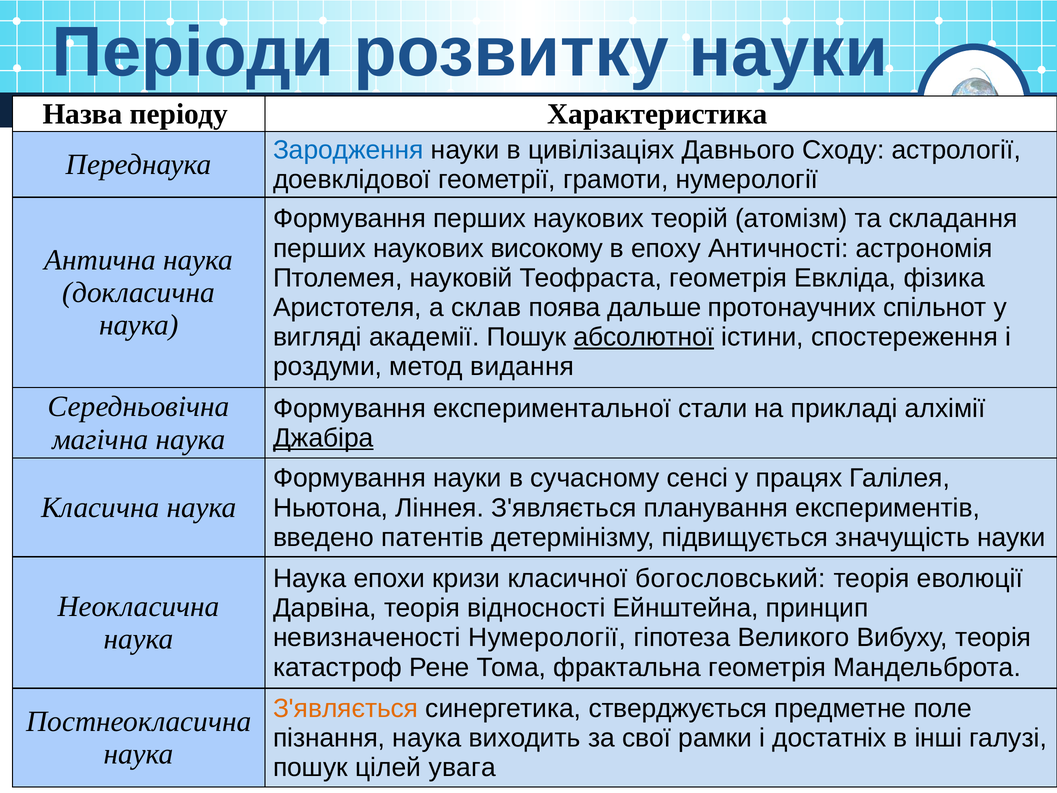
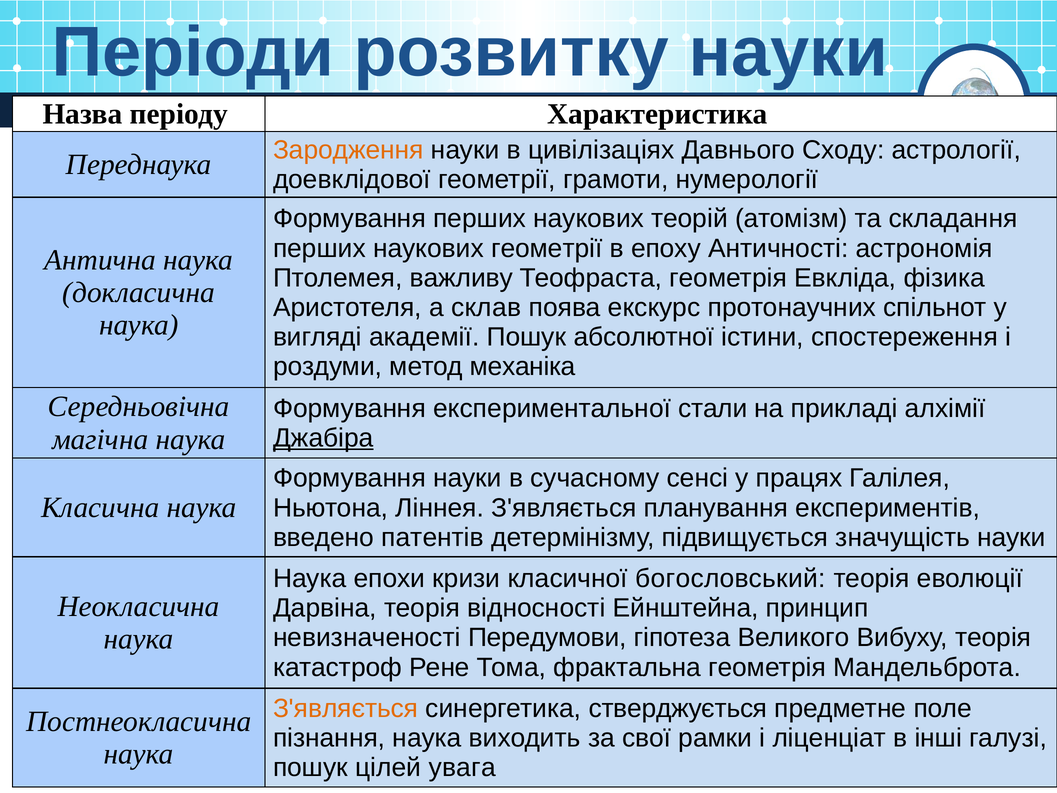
Зародження colour: blue -> orange (348, 150)
наукових високому: високому -> геометрії (547, 248)
науковій: науковій -> важливу (461, 278)
дальше: дальше -> екскурс (654, 307)
абсолютної underline: present -> none (644, 337)
видання: видання -> механіка (523, 367)
невизначеності Нумерології: Нумерології -> Передумови (547, 638)
достатніх: достатніх -> ліценціат (829, 738)
